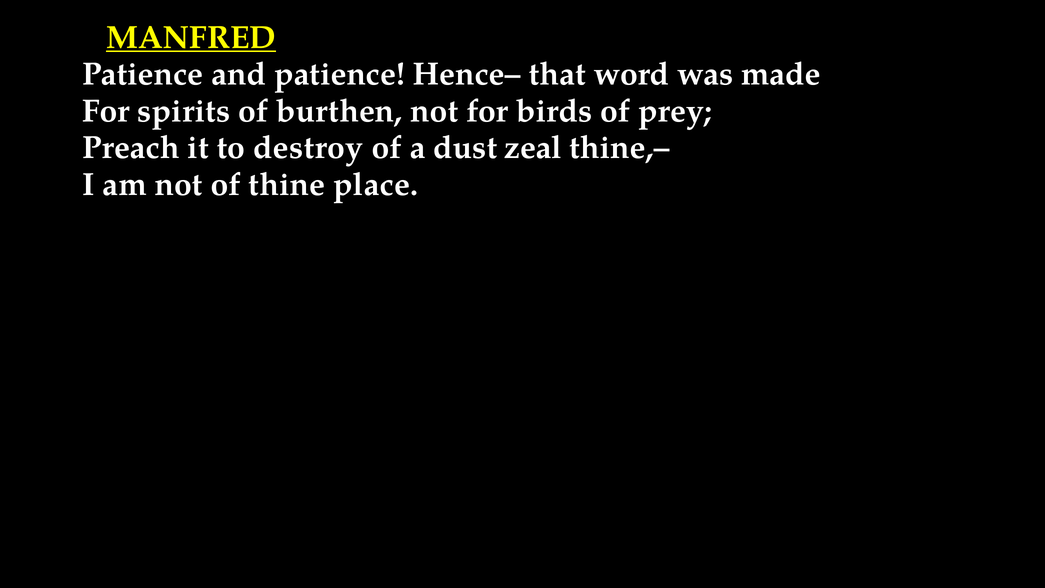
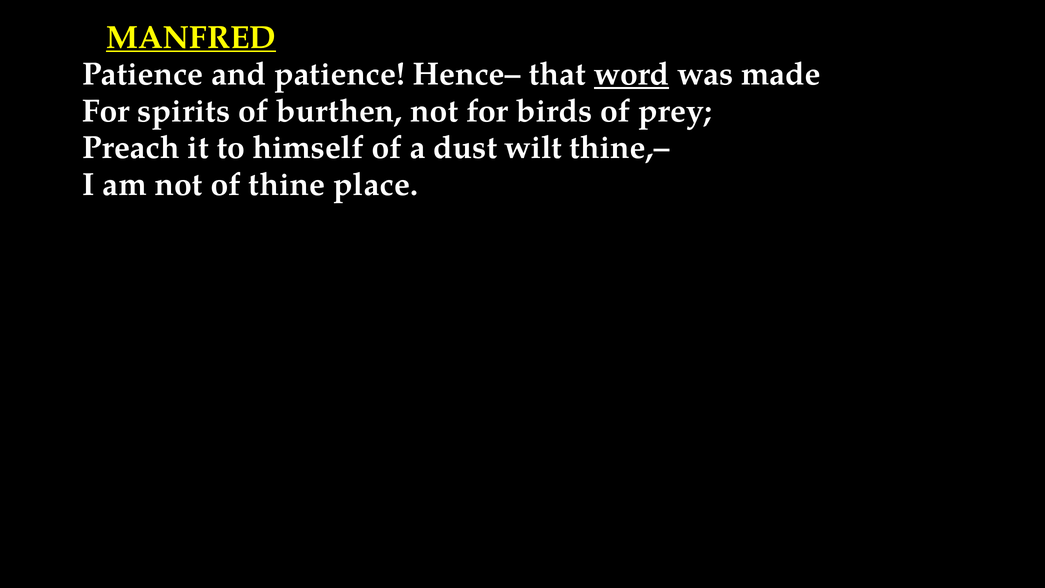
word underline: none -> present (632, 74)
destroy: destroy -> himself (308, 148)
zeal: zeal -> wilt (533, 148)
